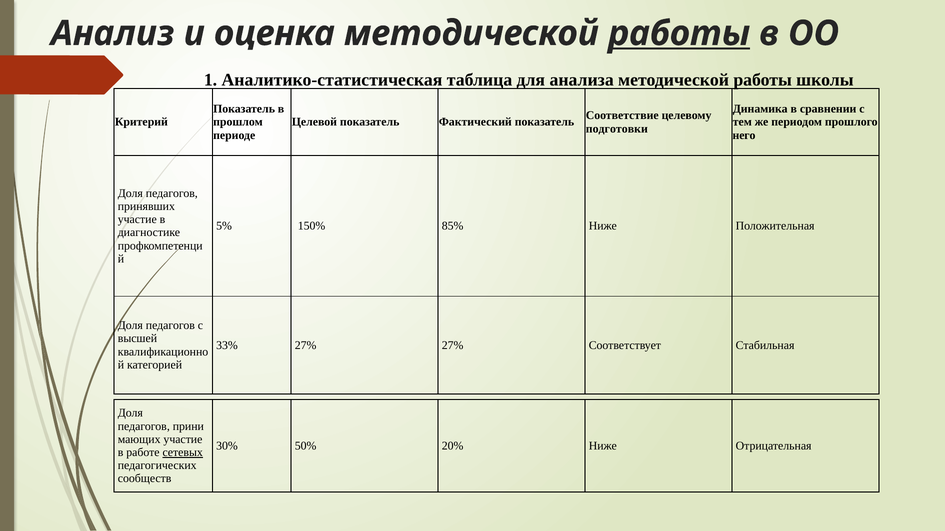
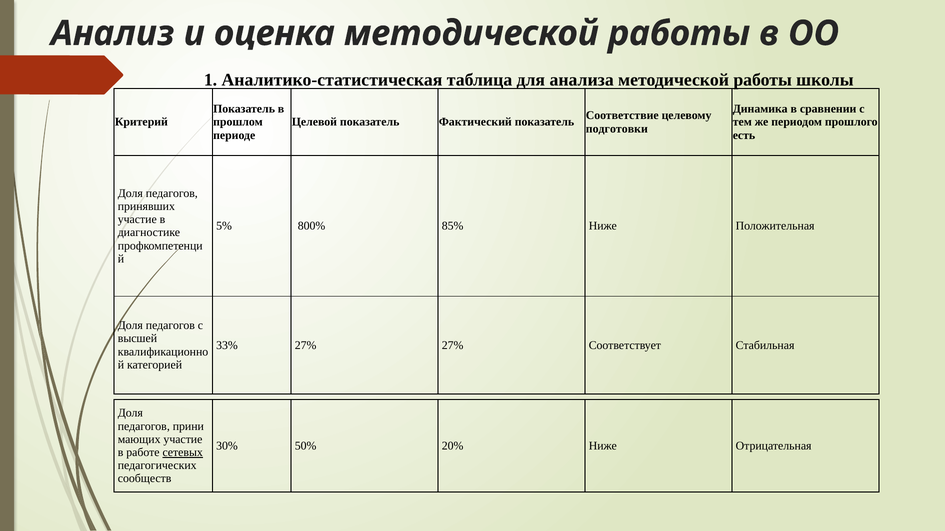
работы underline: present -> none (679, 33)
него: него -> есть (744, 135)
150%: 150% -> 800% (312, 226)
